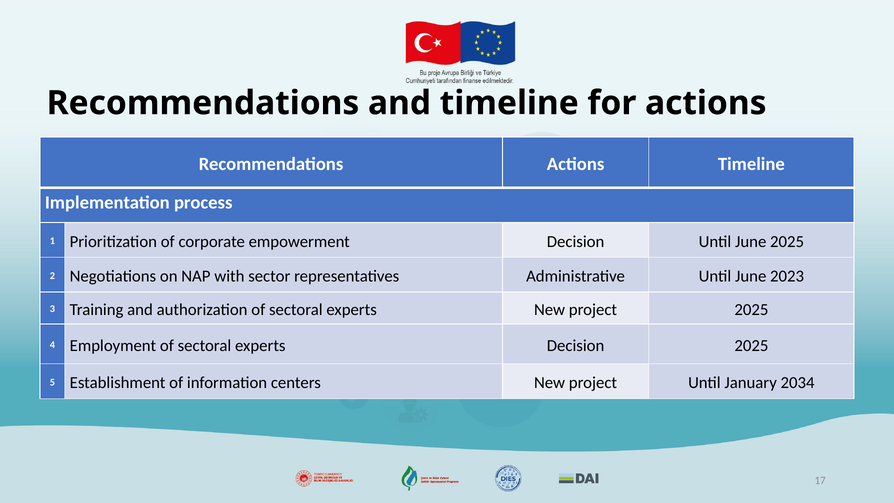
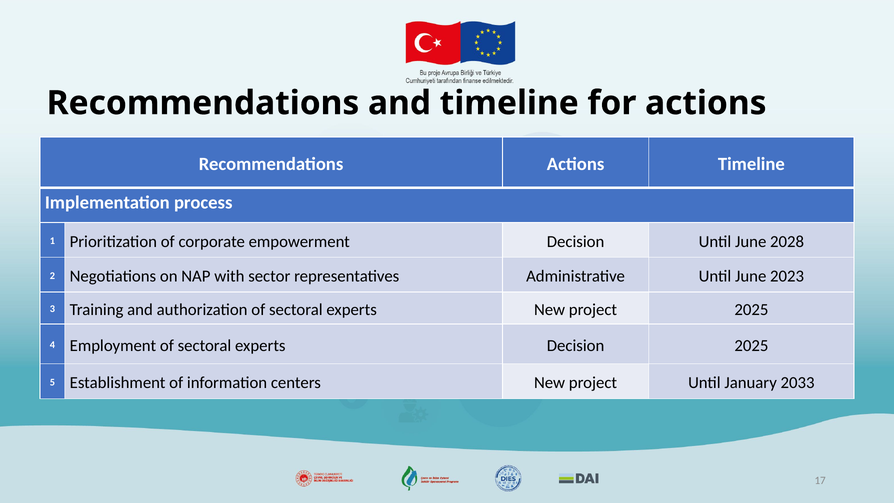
June 2025: 2025 -> 2028 (787, 241)
2034: 2034 -> 2033 (798, 383)
